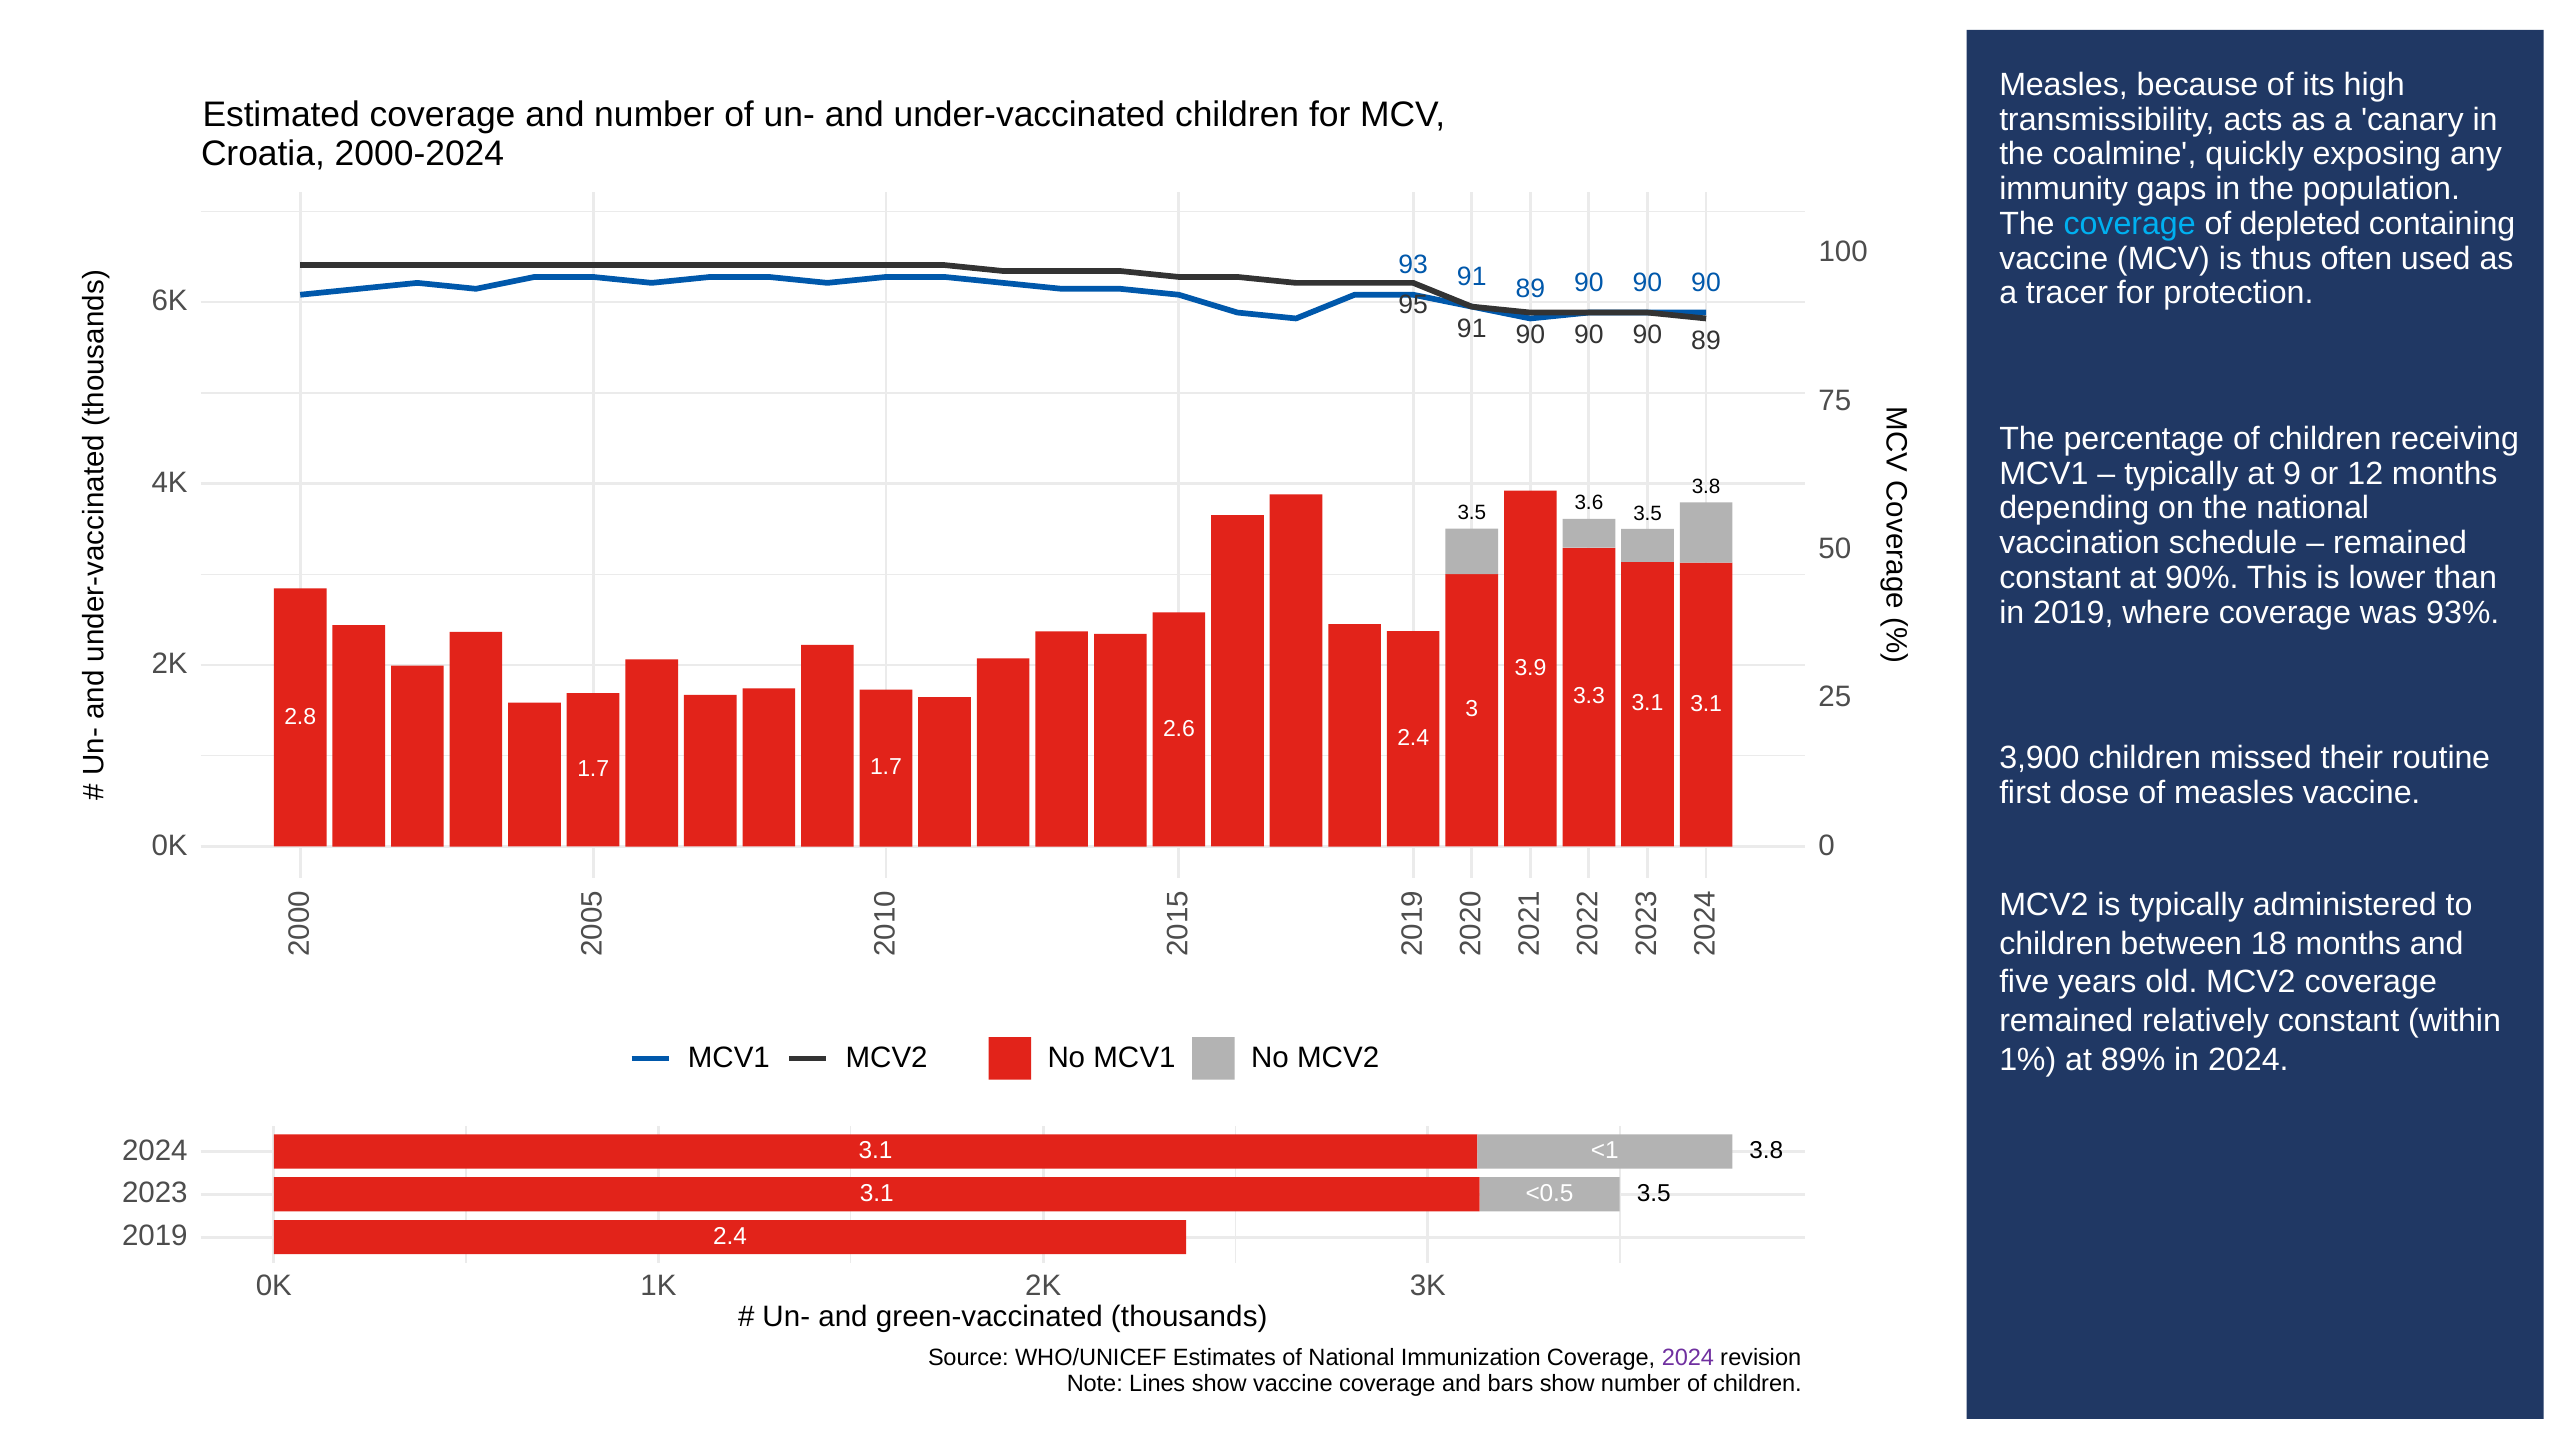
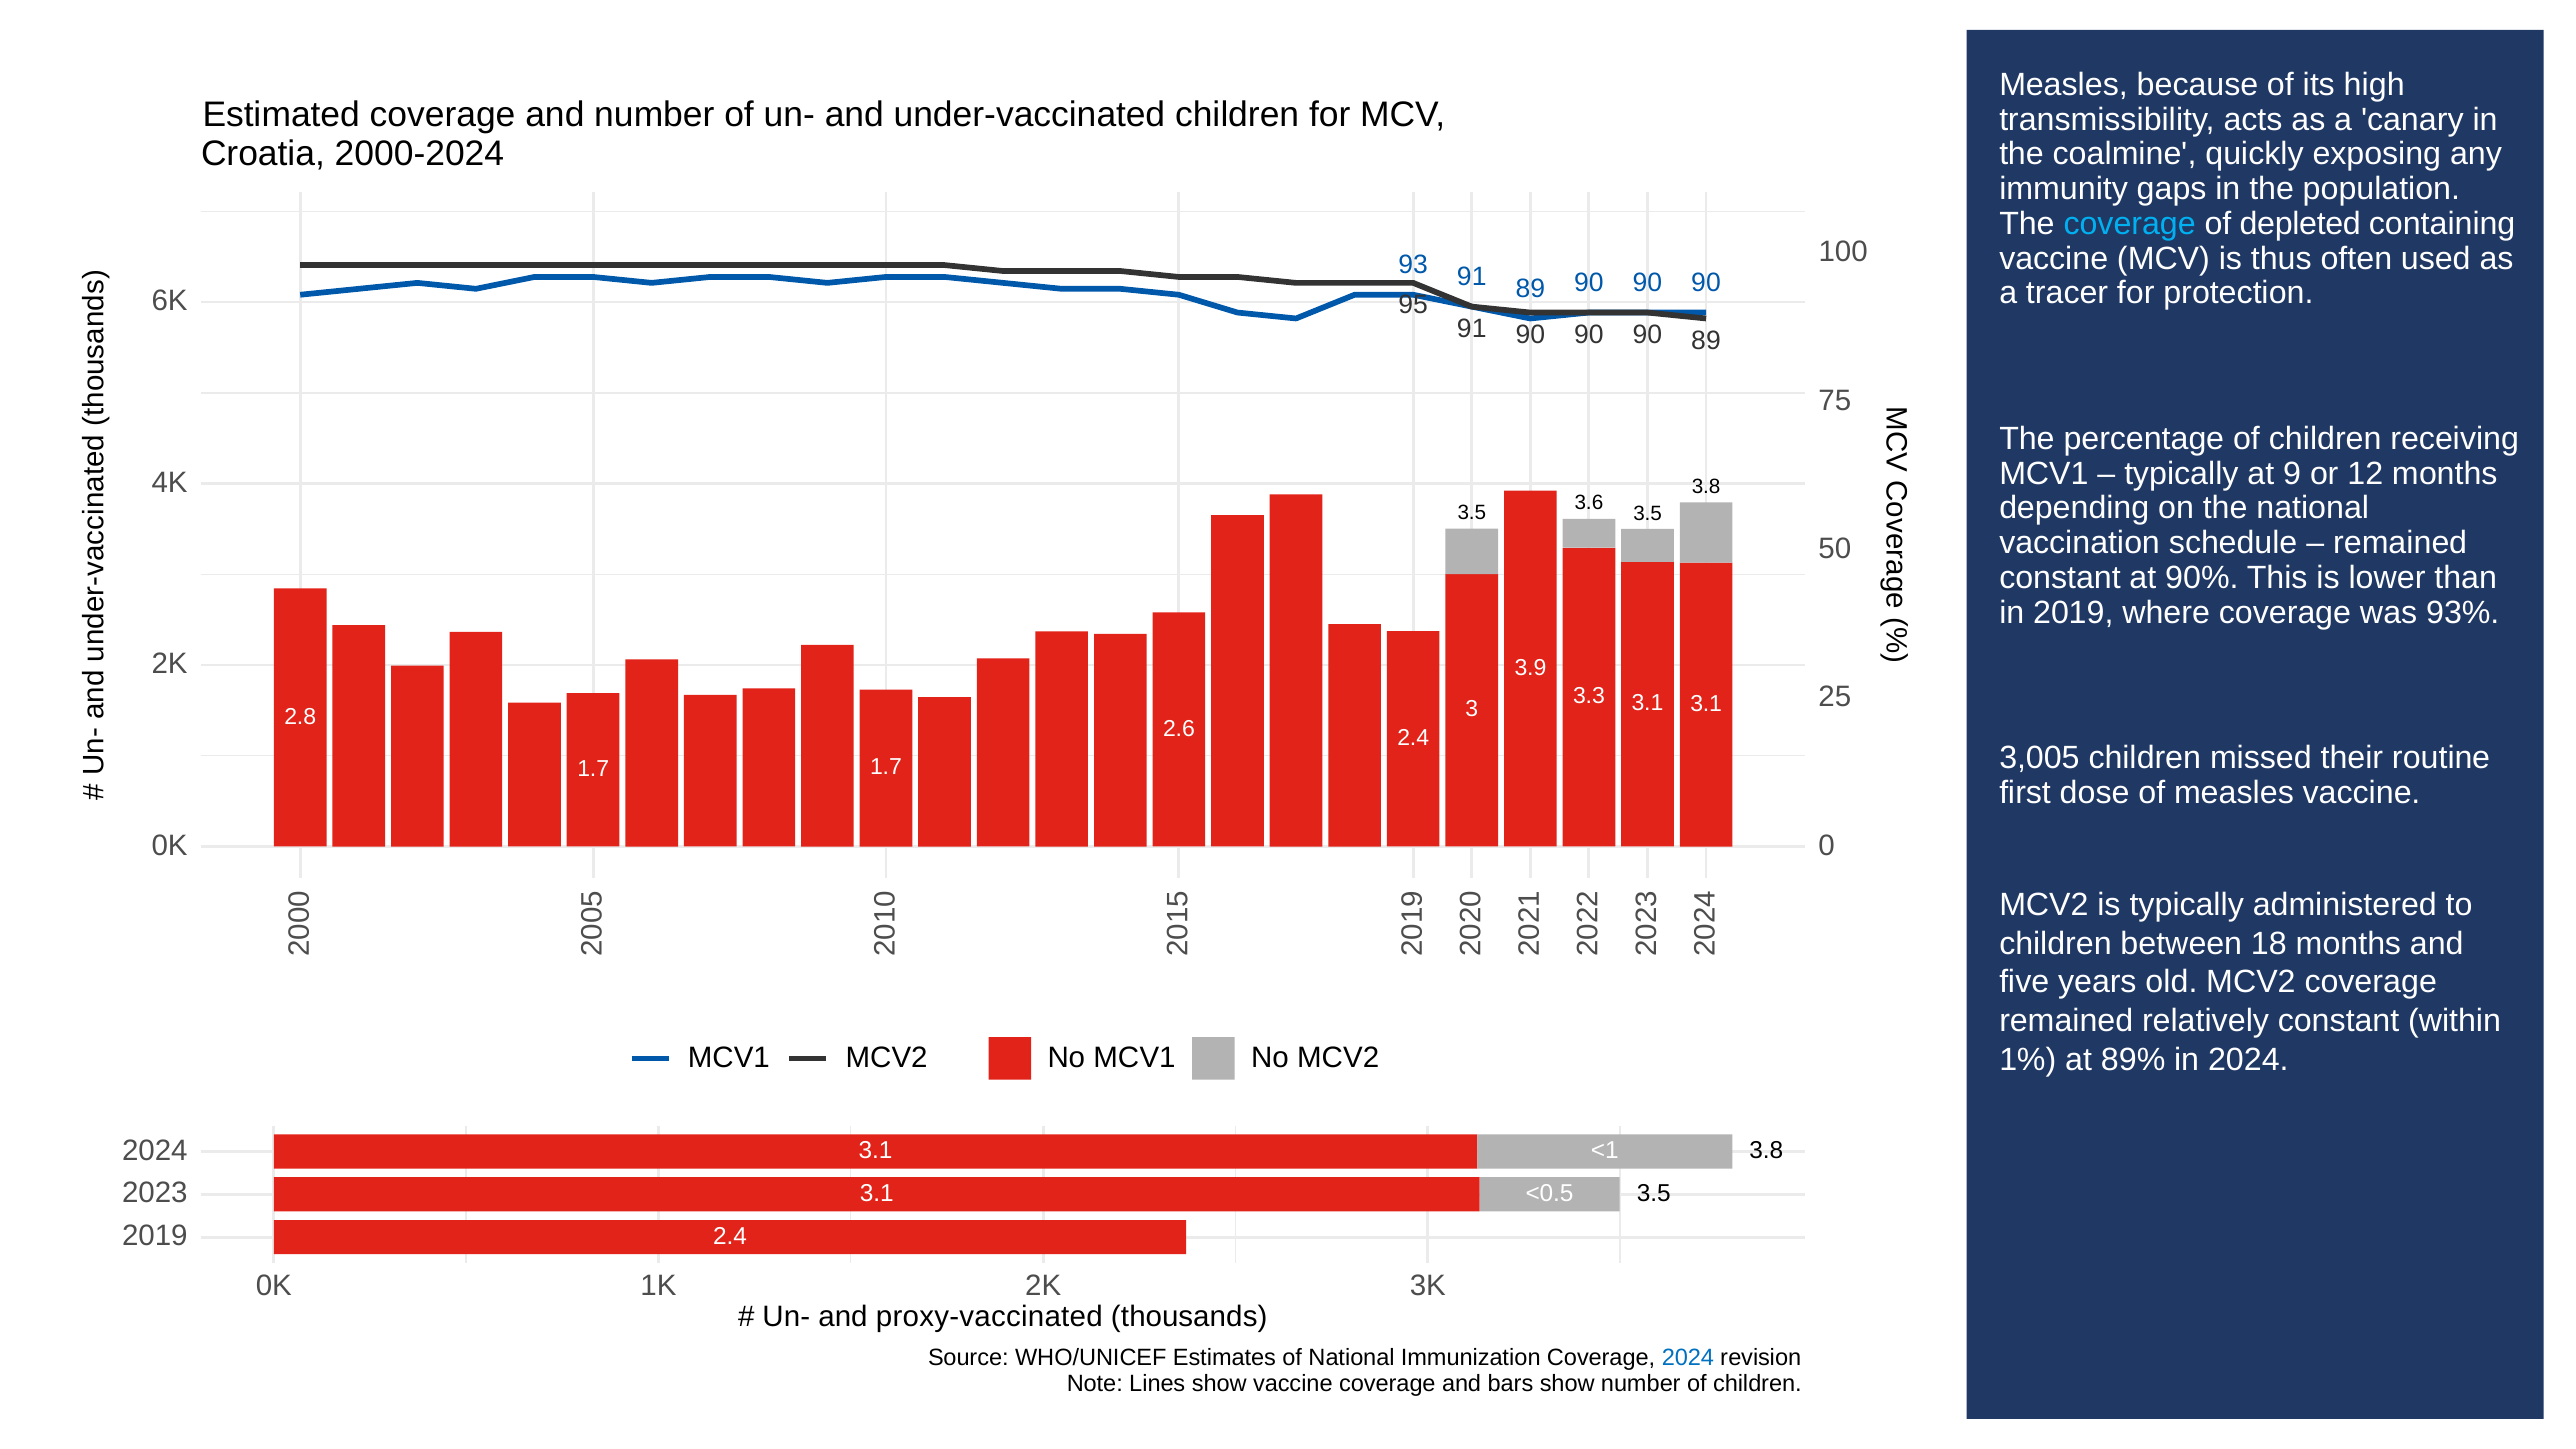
3,900: 3,900 -> 3,005 (2039, 758)
green-vaccinated: green-vaccinated -> proxy-vaccinated (989, 1317)
2024 colour: purple -> blue (1688, 1358)
